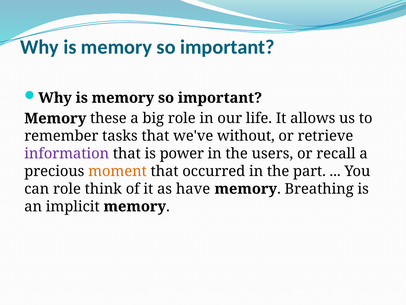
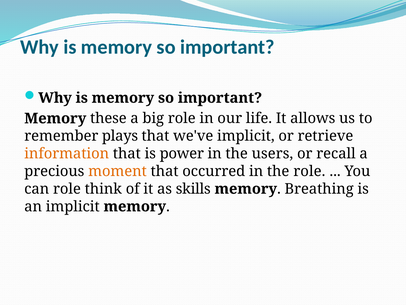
tasks: tasks -> plays (120, 136)
we've without: without -> implicit (246, 136)
information colour: purple -> orange (67, 153)
the part: part -> role (309, 171)
have: have -> skills (193, 189)
